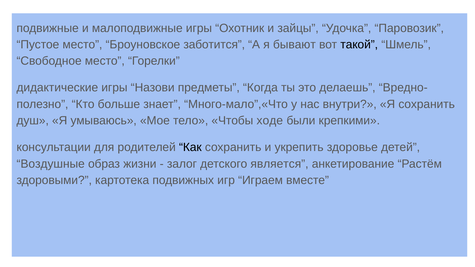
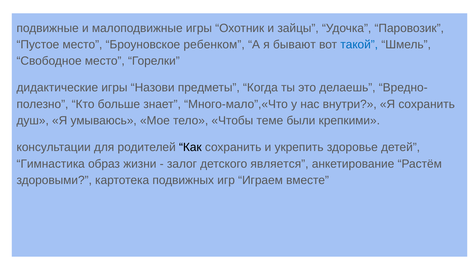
заботится: заботится -> ребенком (214, 44)
такой colour: black -> blue (359, 44)
ходе: ходе -> теме (270, 121)
Воздушные: Воздушные -> Гимнастика (51, 164)
